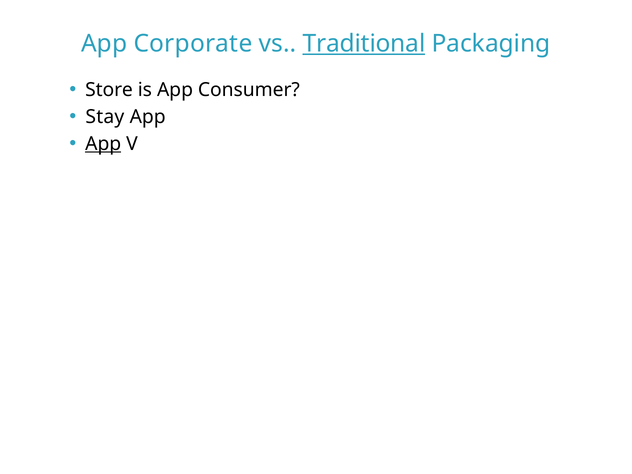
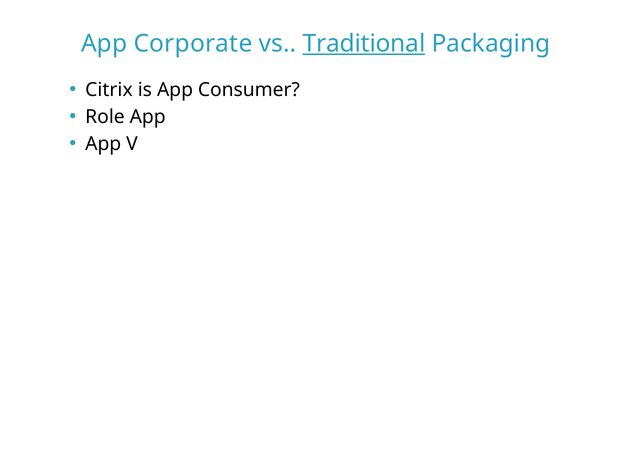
Store: Store -> Citrix (109, 90)
Stay: Stay -> Role (105, 117)
App underline: present -> none (103, 144)
